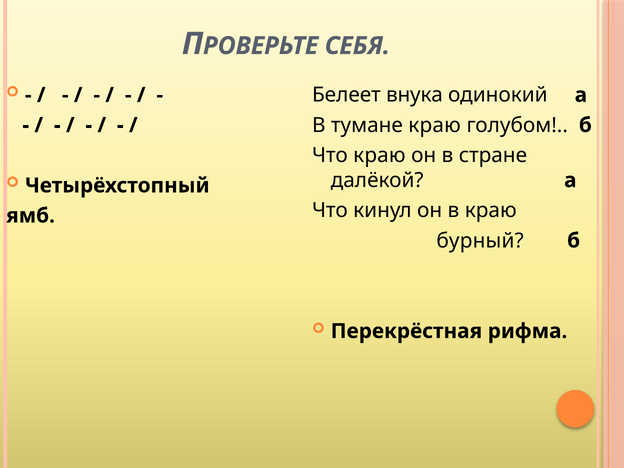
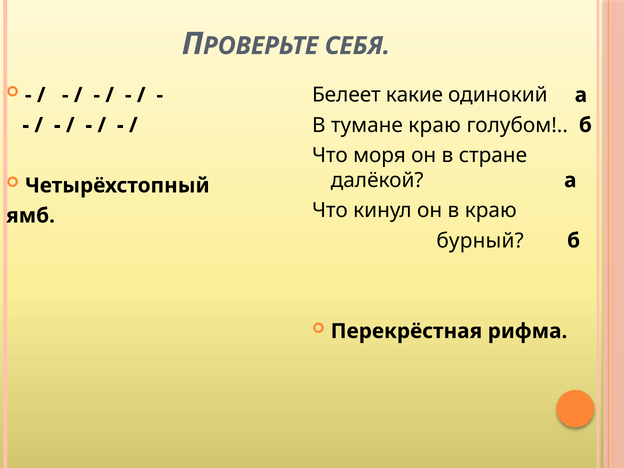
внука: внука -> какие (414, 95)
Что краю: краю -> моря (380, 155)
